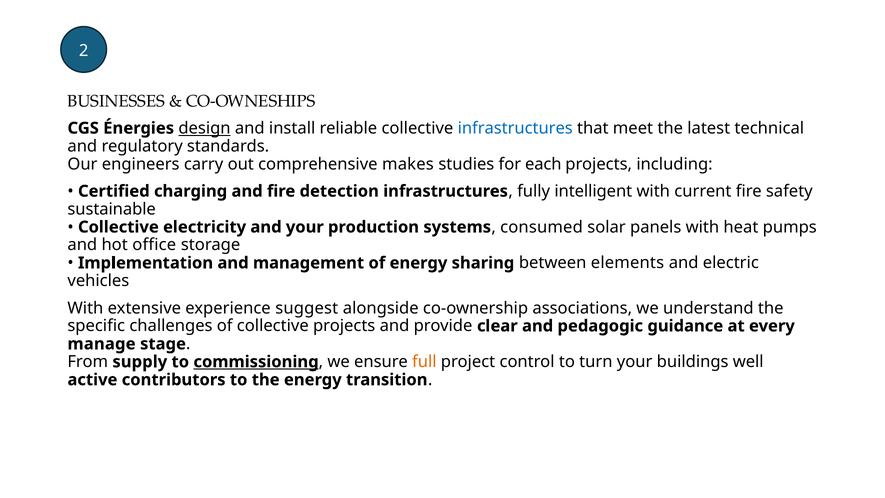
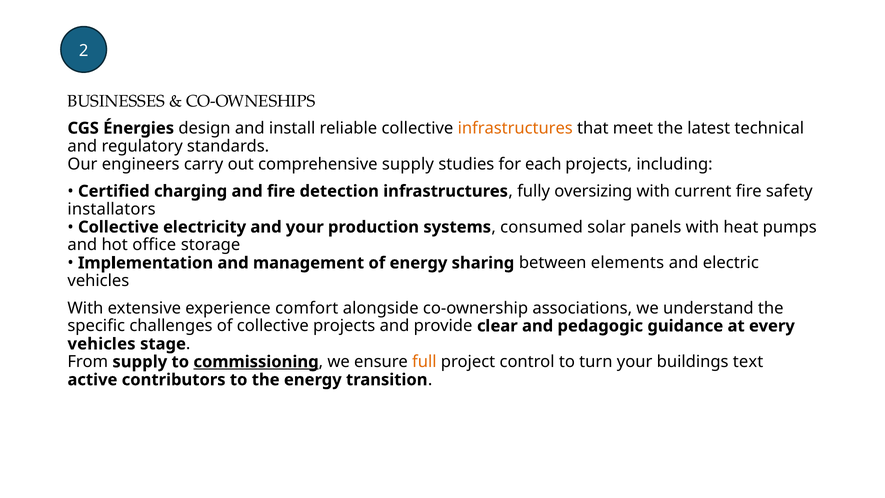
design underline: present -> none (205, 128)
infrastructures colour: blue -> orange (515, 128)
comprehensive makes: makes -> supply (408, 164)
intelligent: intelligent -> oversizing (593, 191)
sustainable: sustainable -> installators (112, 209)
suggest: suggest -> comfort (307, 308)
manage: manage -> vehicles (102, 344)
well: well -> text (748, 362)
